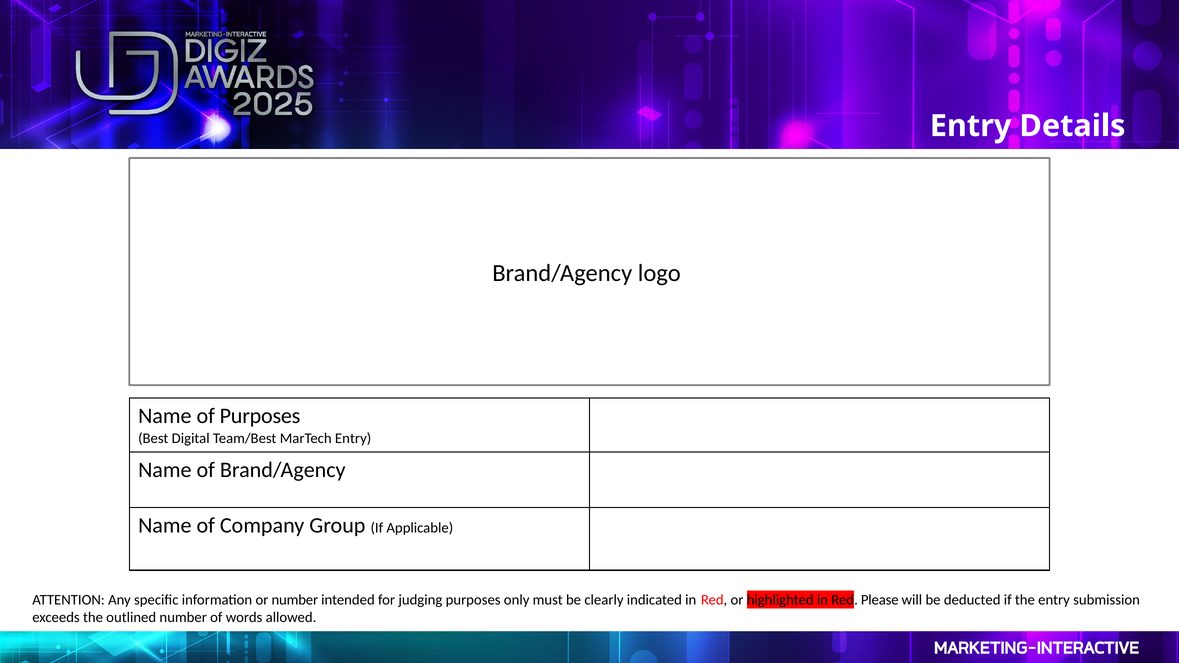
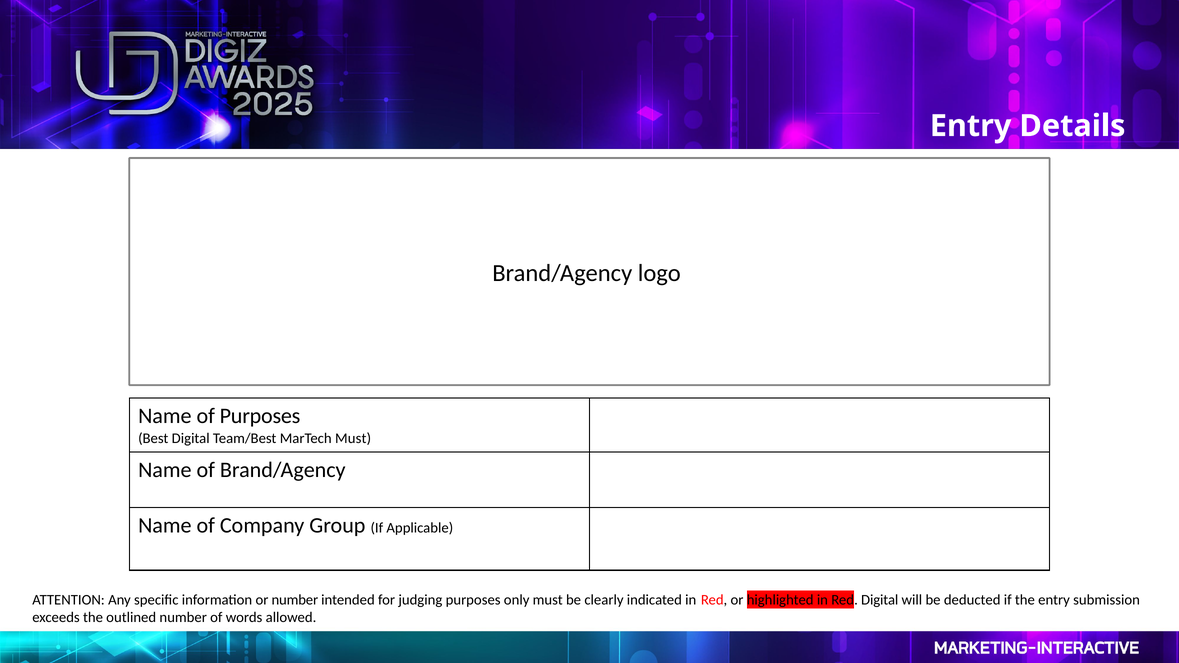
MarTech Entry: Entry -> Must (353, 439)
Red Please: Please -> Digital (880, 600)
